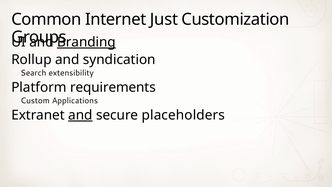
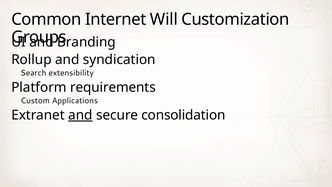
Just: Just -> Will (164, 19)
Branding underline: present -> none (86, 42)
placeholders: placeholders -> consolidation (183, 115)
